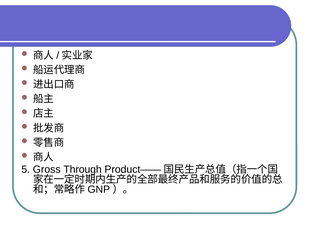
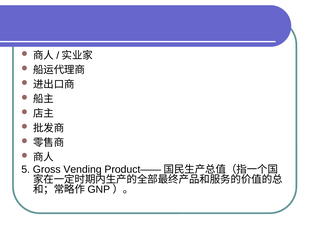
Through: Through -> Vending (83, 169)
